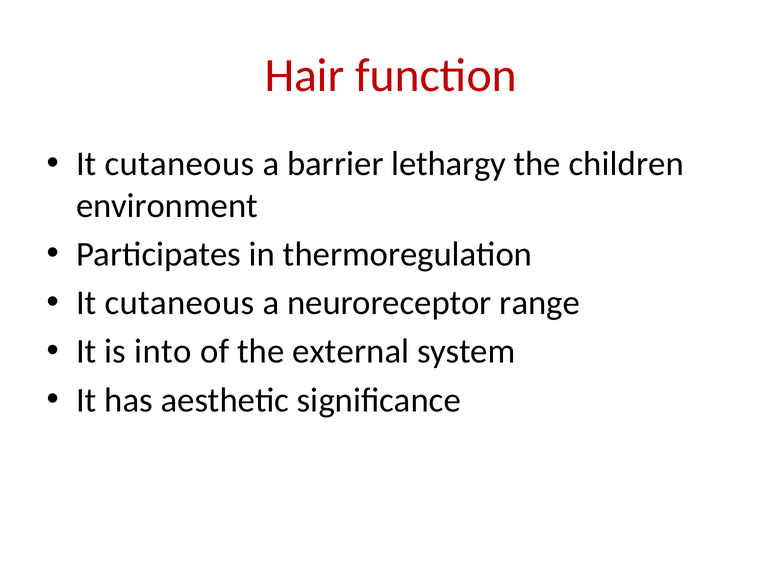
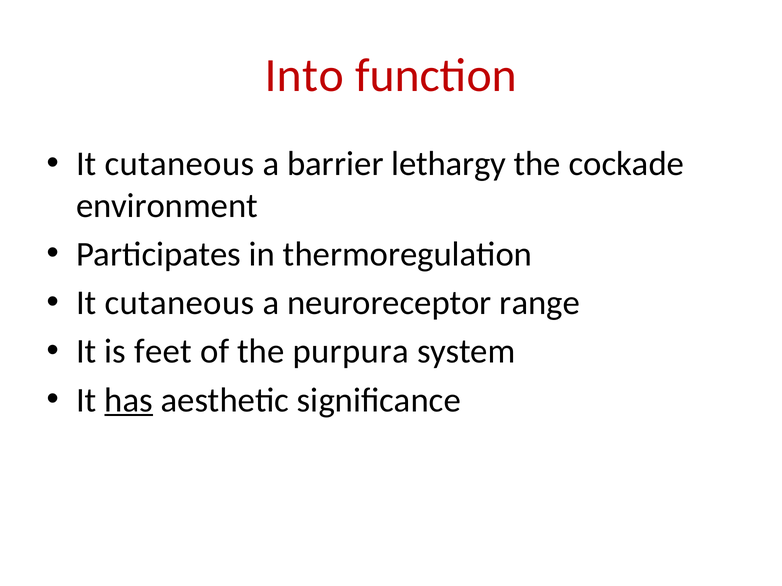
Hair: Hair -> Into (304, 76)
children: children -> cockade (626, 164)
into: into -> feet (163, 352)
external: external -> purpura (351, 352)
has underline: none -> present (129, 400)
